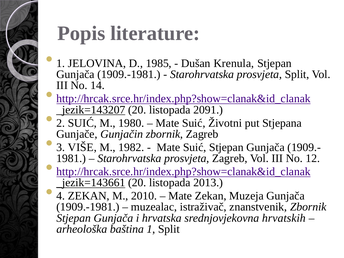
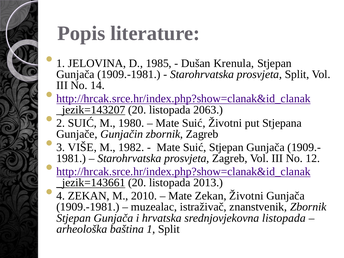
2091: 2091 -> 2063 (208, 110)
Zekan Muzeja: Muzeja -> Životni (246, 196)
srednjovjekovna hrvatskih: hrvatskih -> listopada (284, 218)
